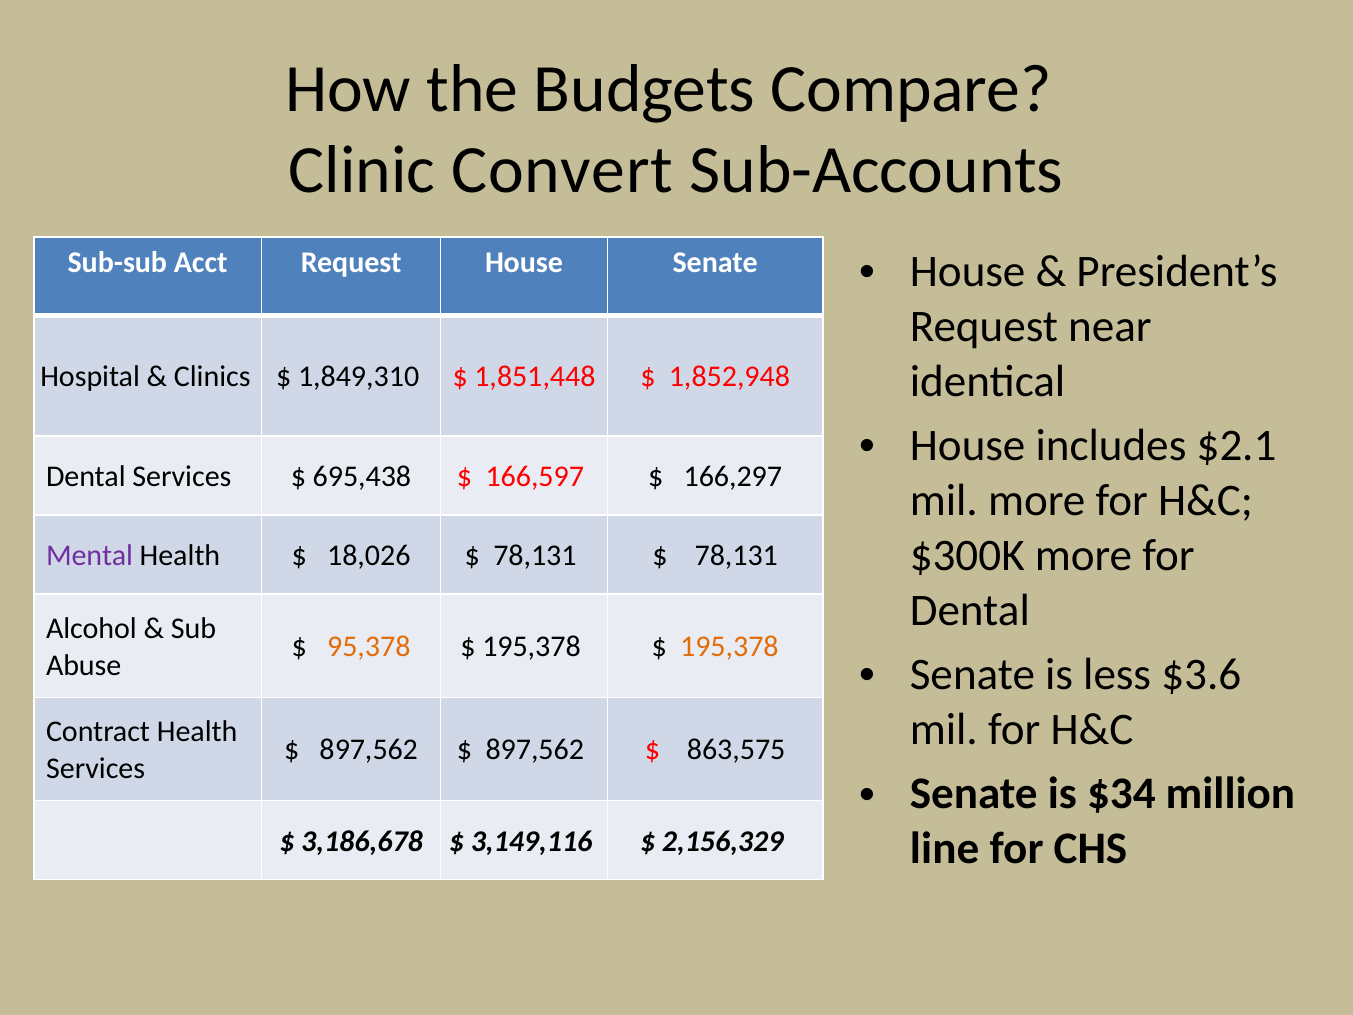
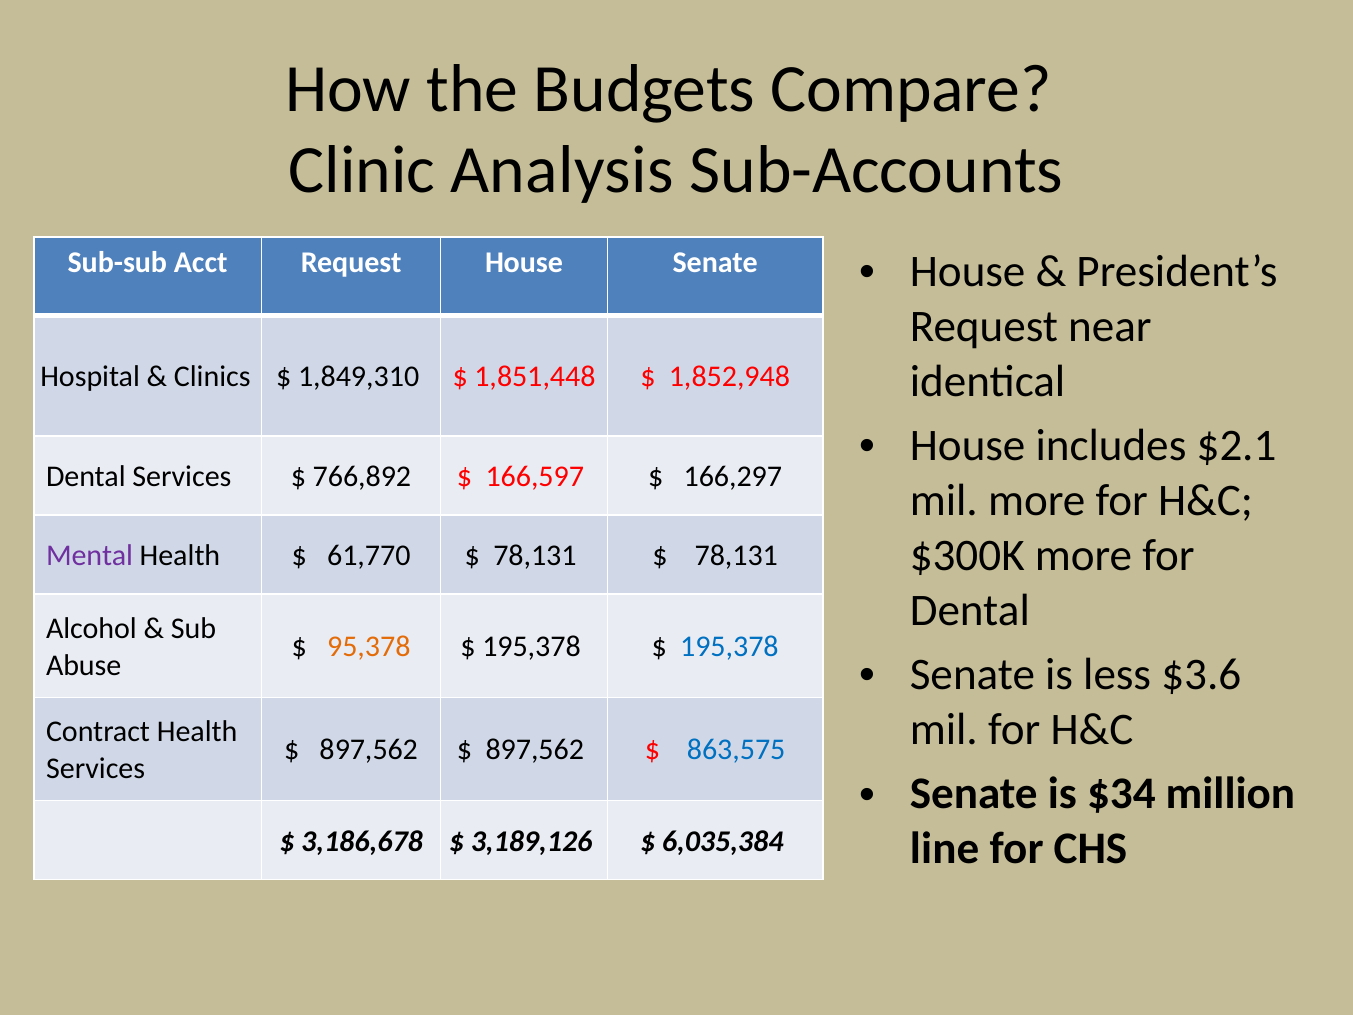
Convert: Convert -> Analysis (562, 171)
695,438: 695,438 -> 766,892 (362, 477)
18,026: 18,026 -> 61,770 (369, 556)
195,378 colour: orange -> blue (729, 647)
863,575 colour: black -> blue (736, 750)
3,149,116: 3,149,116 -> 3,189,126 (532, 841)
2,156,329: 2,156,329 -> 6,035,384 (723, 841)
